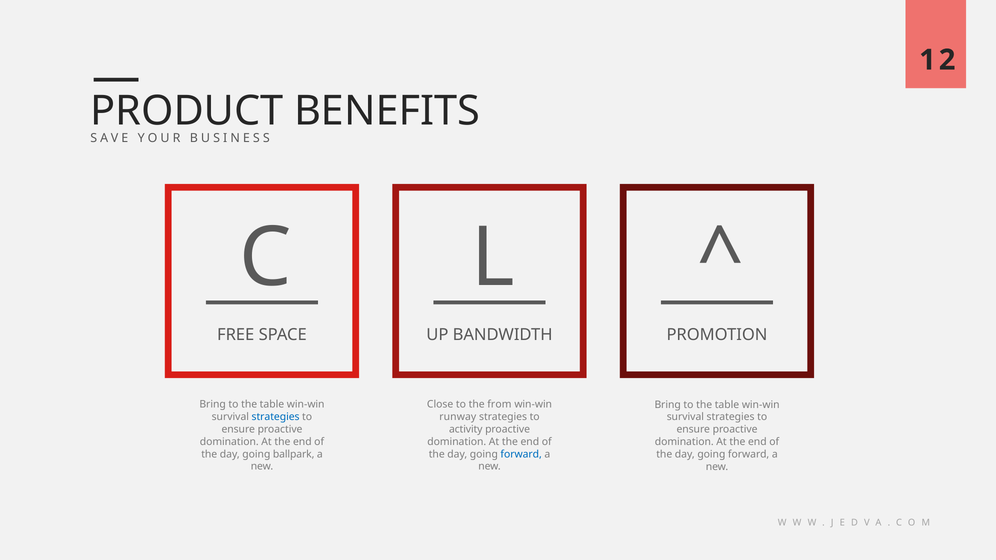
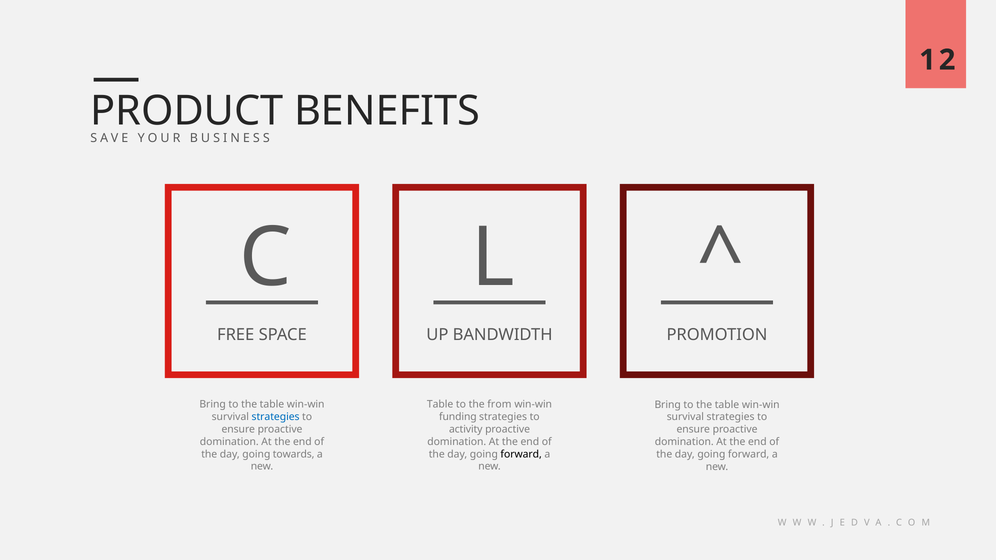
Close: Close -> Table (440, 404)
runway: runway -> funding (458, 417)
ballpark: ballpark -> towards (294, 454)
forward colour: blue -> black (521, 454)
